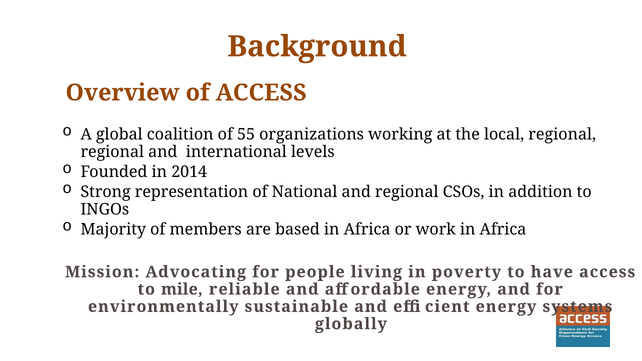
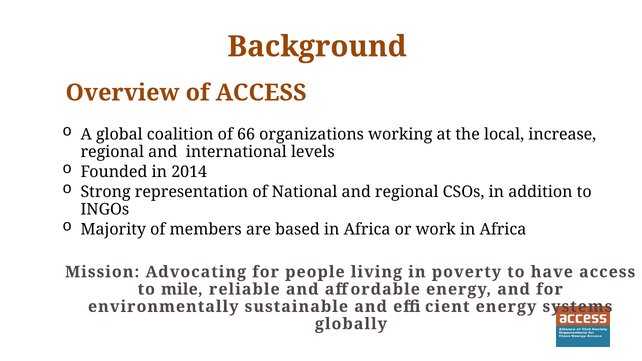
55: 55 -> 66 (246, 134)
local regional: regional -> increase (562, 134)
